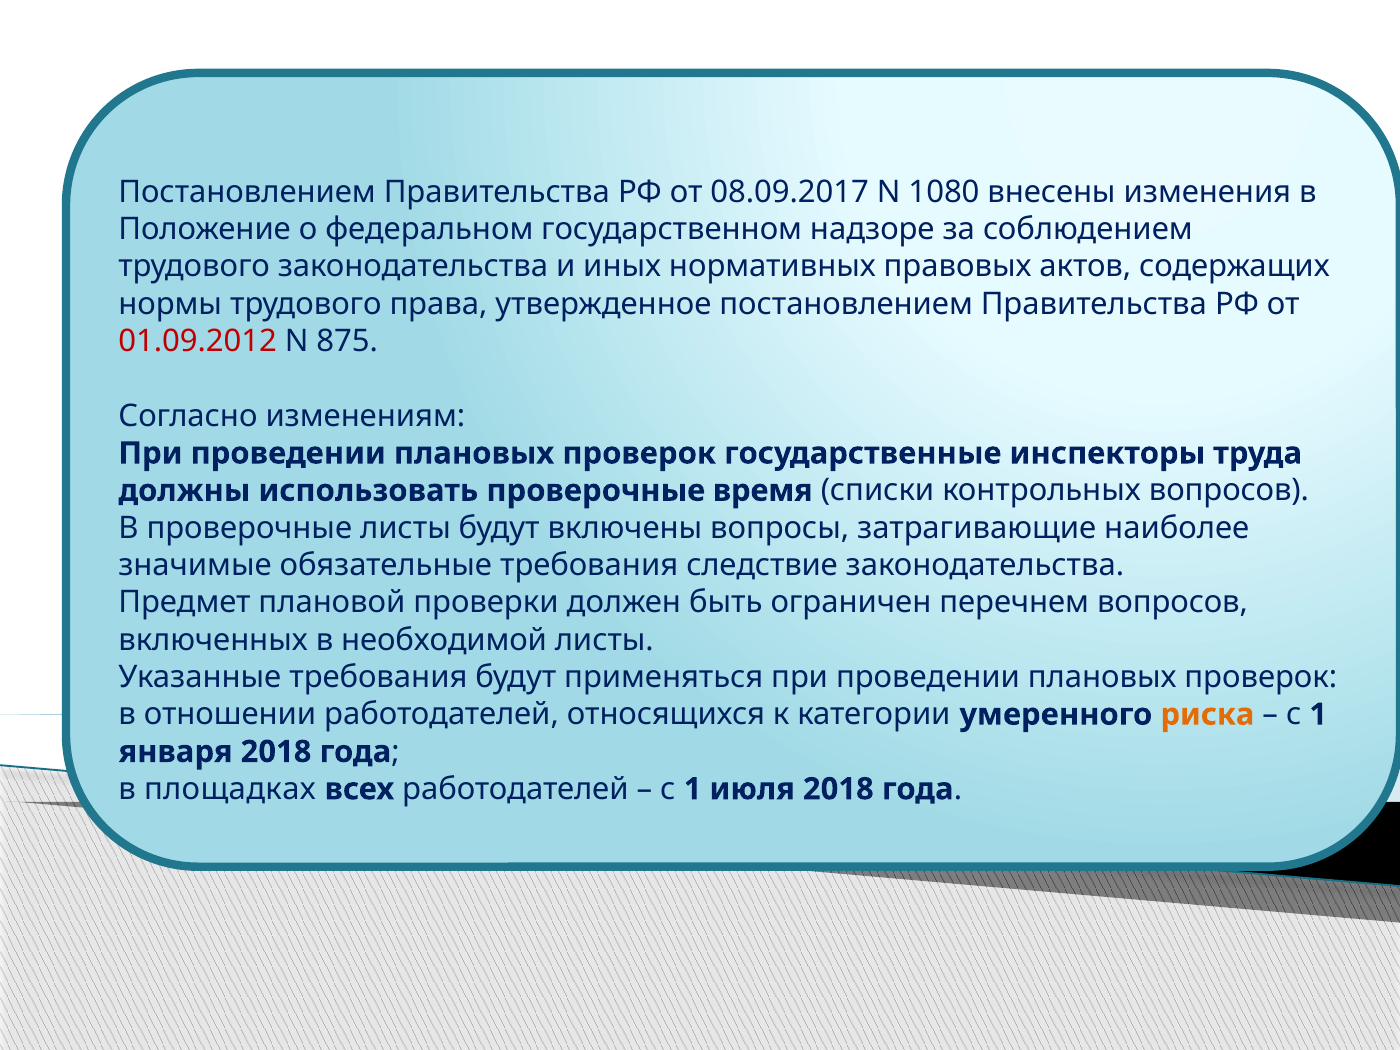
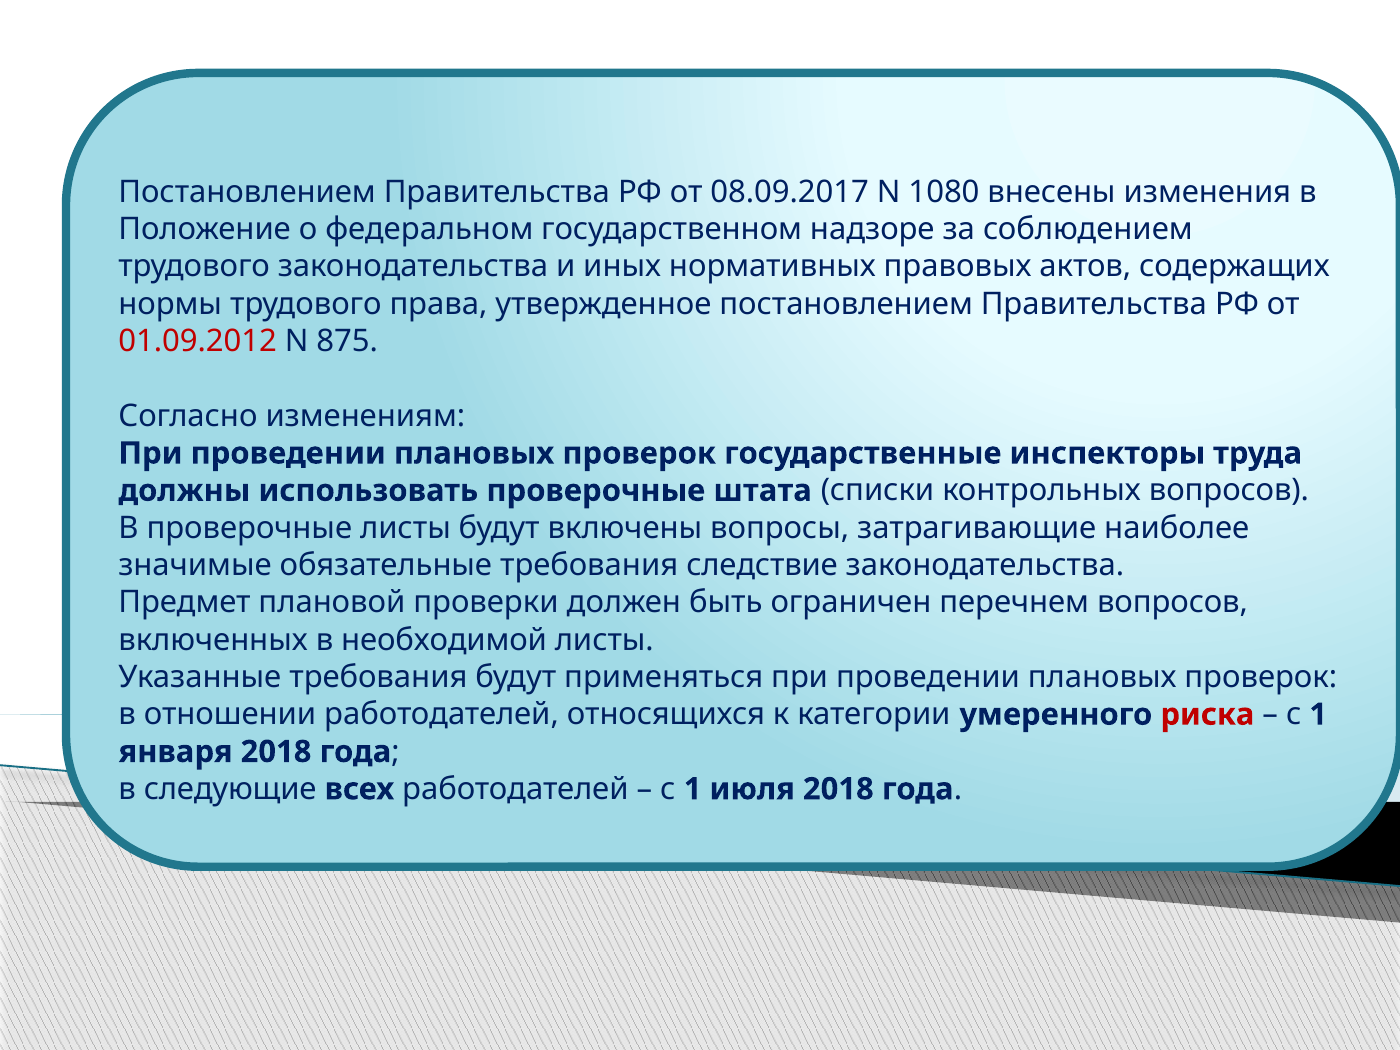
время: время -> штата (763, 491)
риска colour: orange -> red (1207, 714)
площадках: площадках -> следующие (230, 789)
